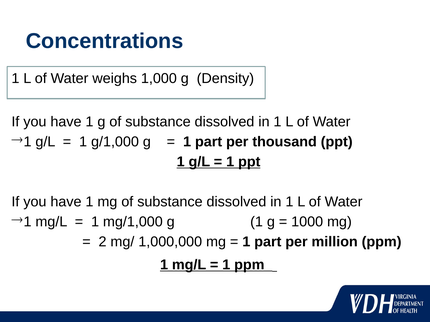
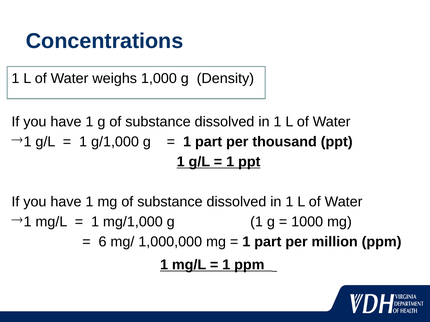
2: 2 -> 6 (103, 242)
